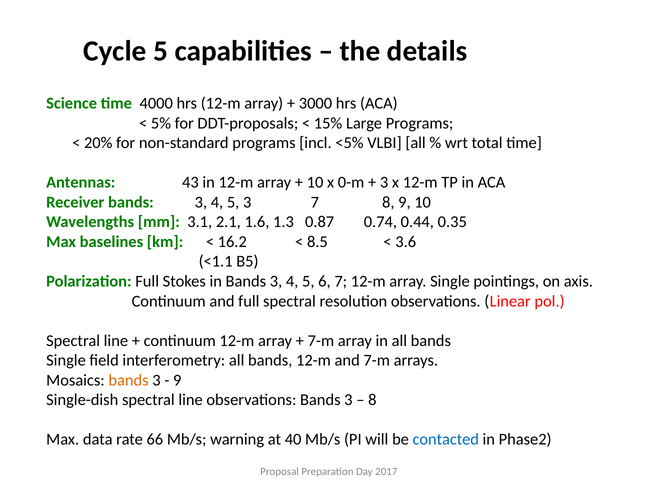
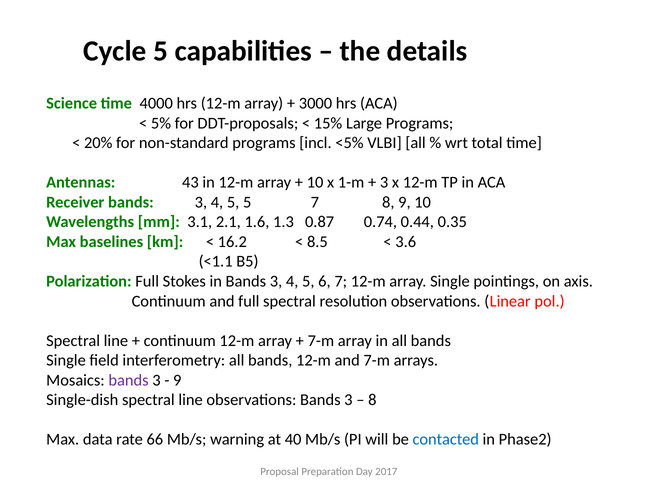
0-m: 0-m -> 1-m (351, 182)
5 3: 3 -> 5 (247, 202)
bands colour: orange -> purple (129, 380)
